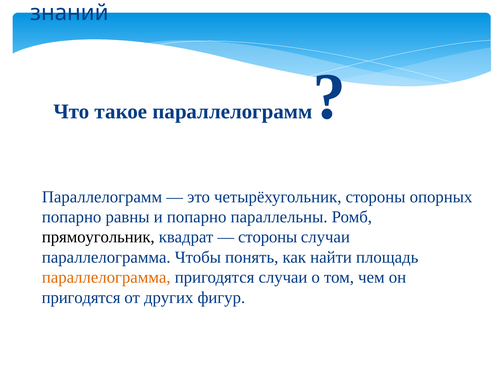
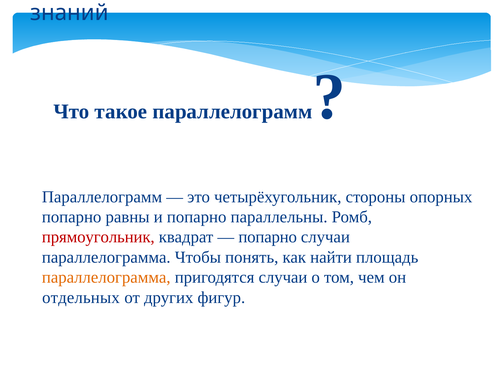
прямоугольник colour: black -> red (98, 237)
стороны: стороны -> попарно (268, 237)
пригодятся: пригодятся -> отдельных (81, 297)
